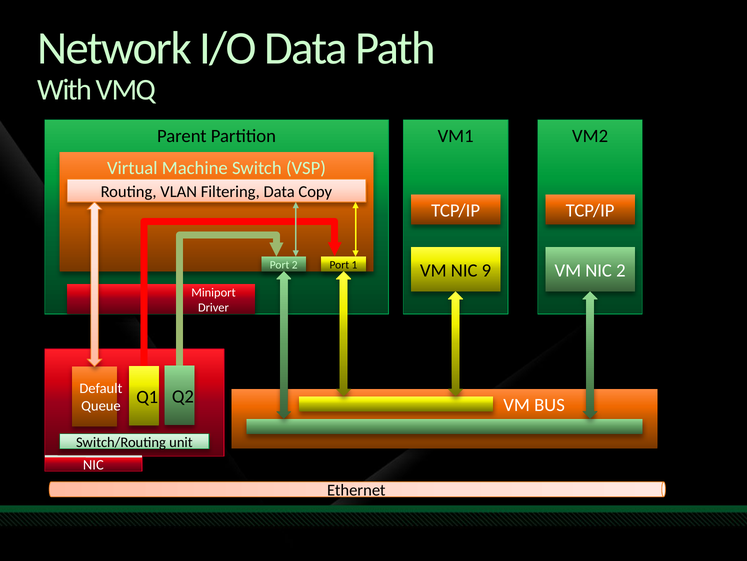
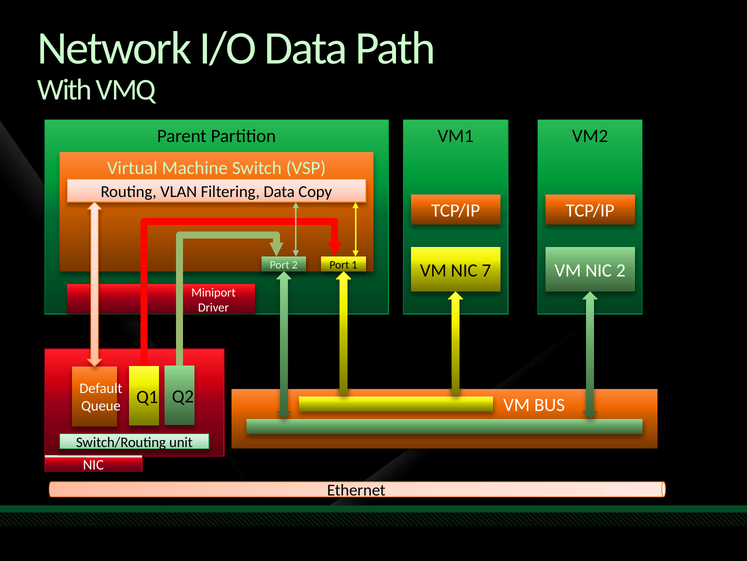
9: 9 -> 7 (486, 270)
